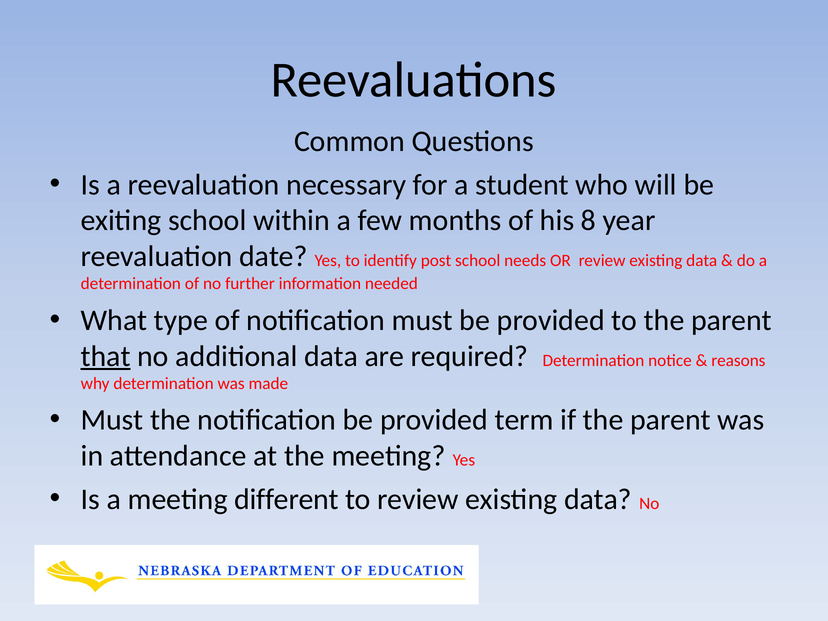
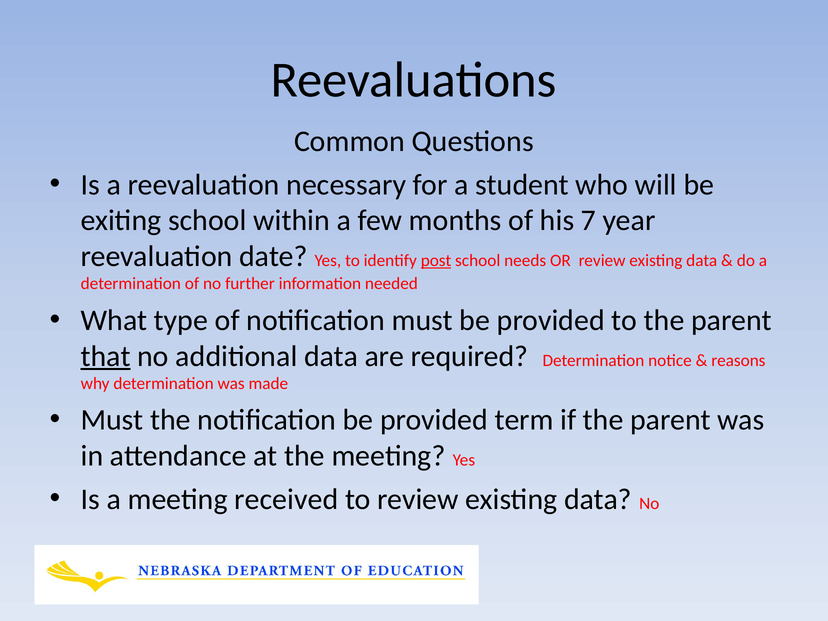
8: 8 -> 7 (589, 221)
post underline: none -> present (436, 261)
different: different -> received (286, 499)
